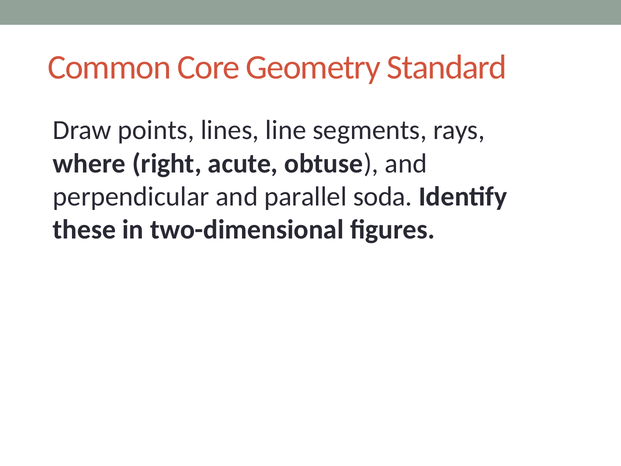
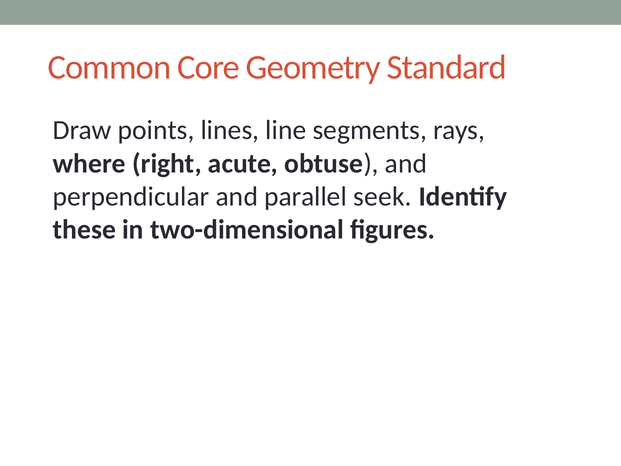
soda: soda -> seek (382, 197)
